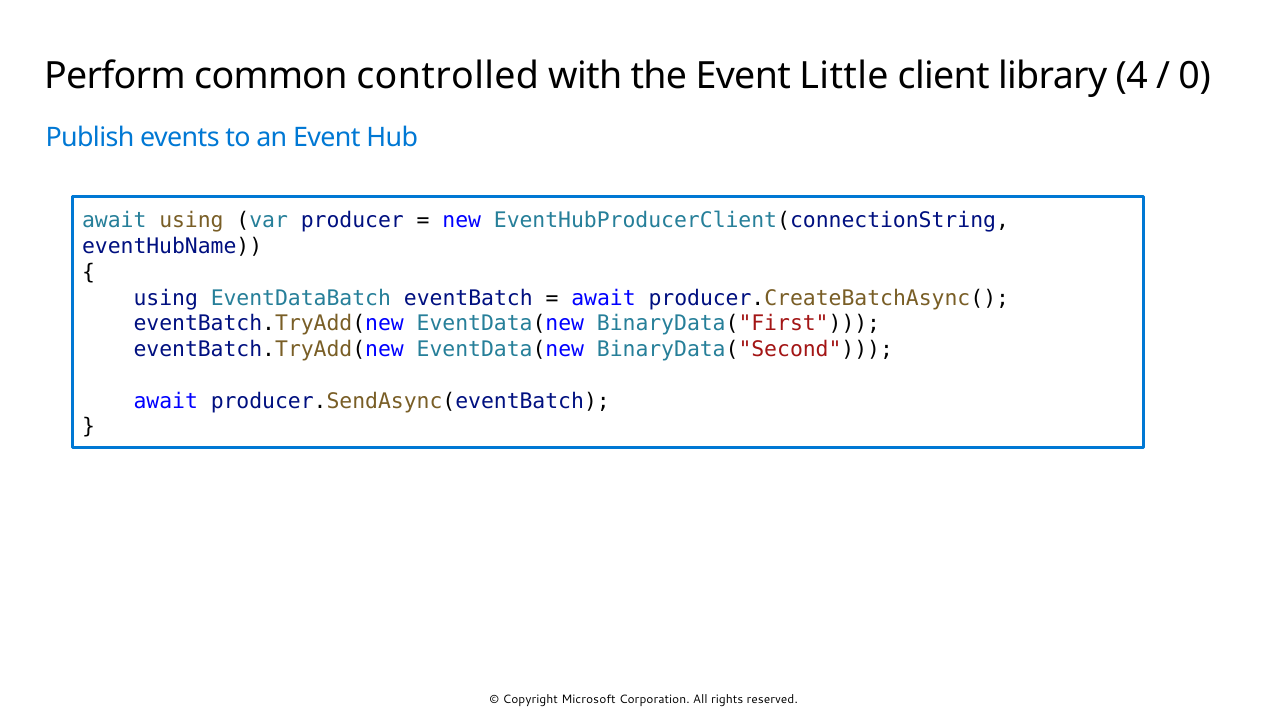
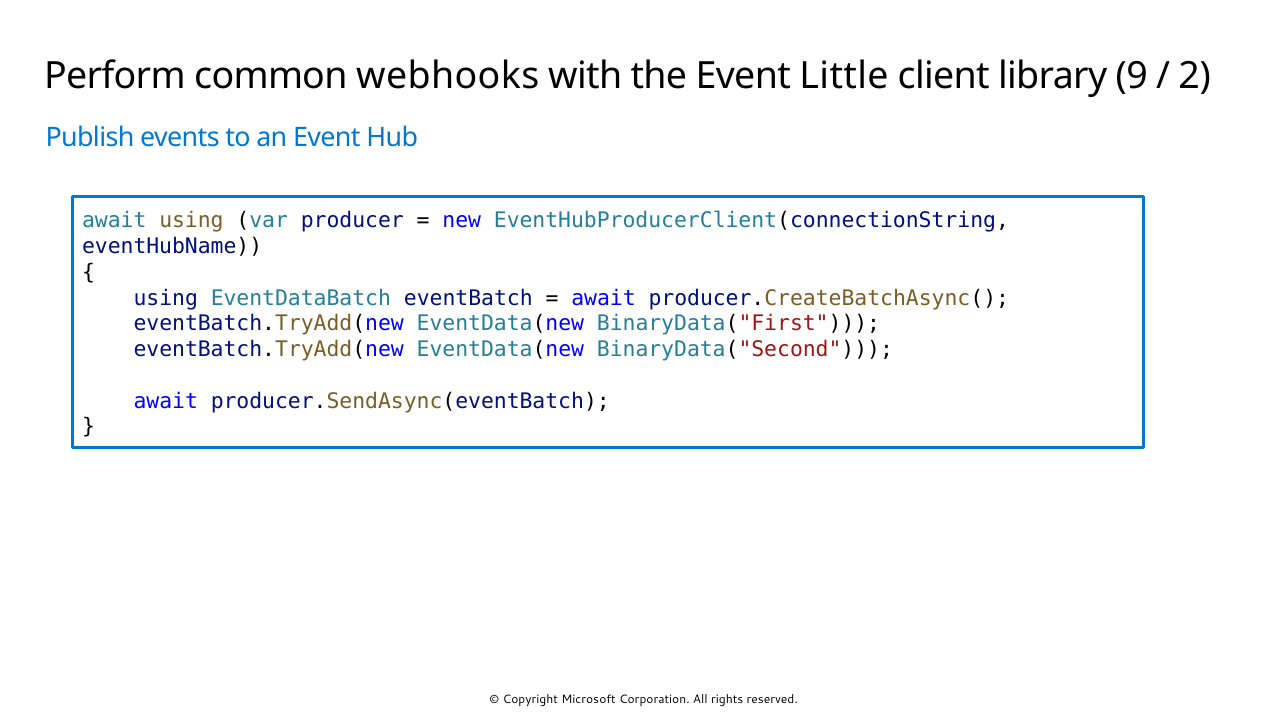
controlled: controlled -> webhooks (448, 76)
4: 4 -> 9 (1132, 76)
0: 0 -> 2 (1195, 76)
